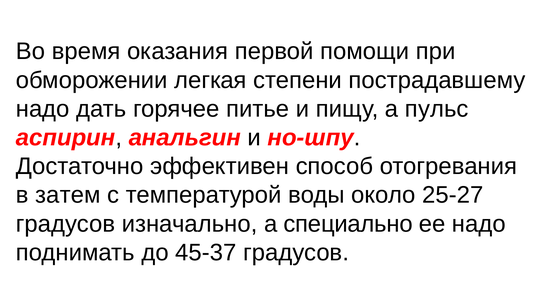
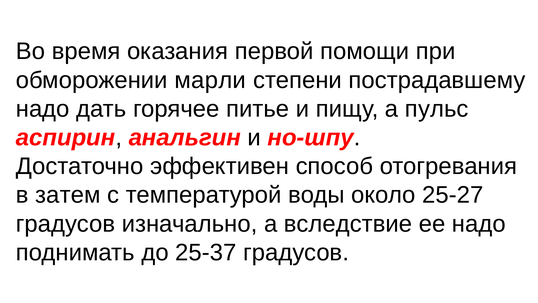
легкая: легкая -> марли (210, 80)
специально: специально -> вследствие (348, 224)
45-37: 45-37 -> 25-37 (206, 252)
